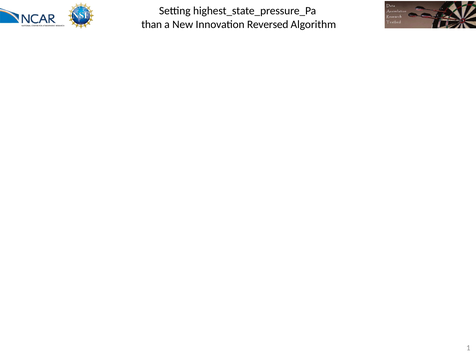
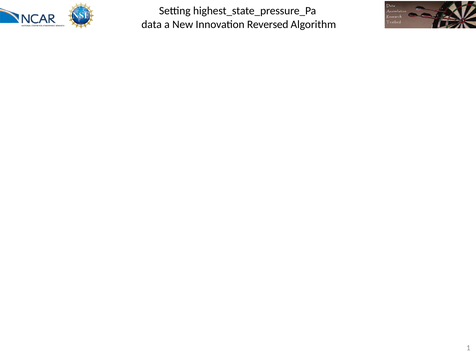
than: than -> data (152, 24)
